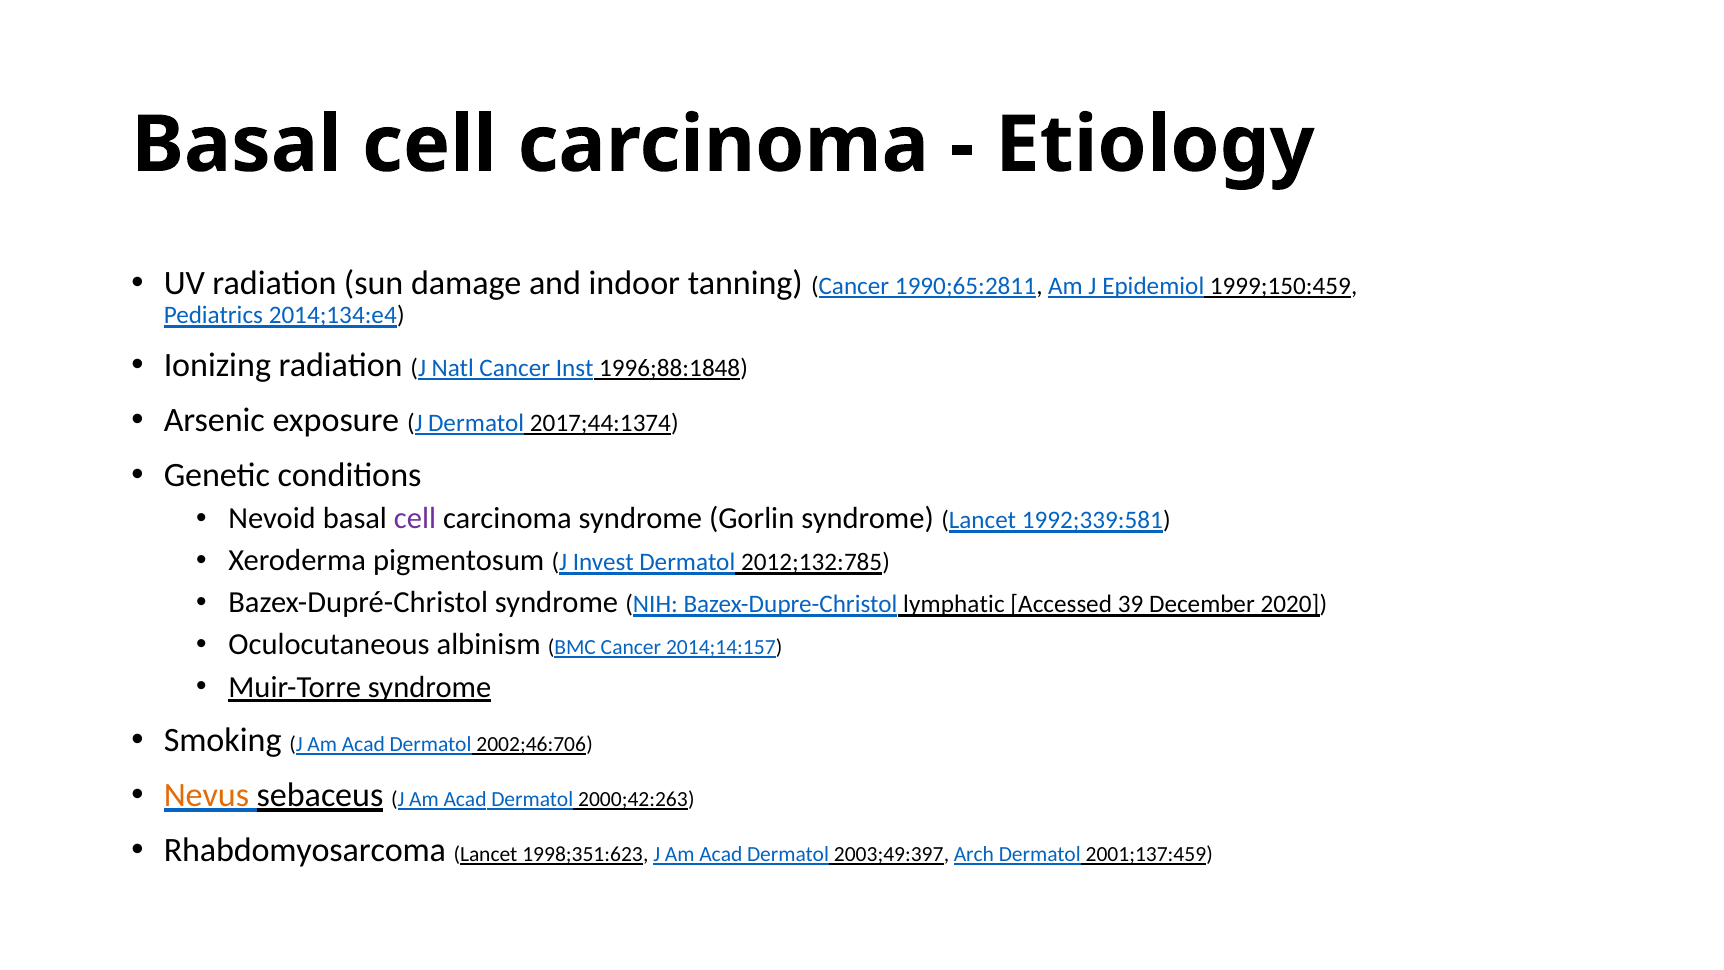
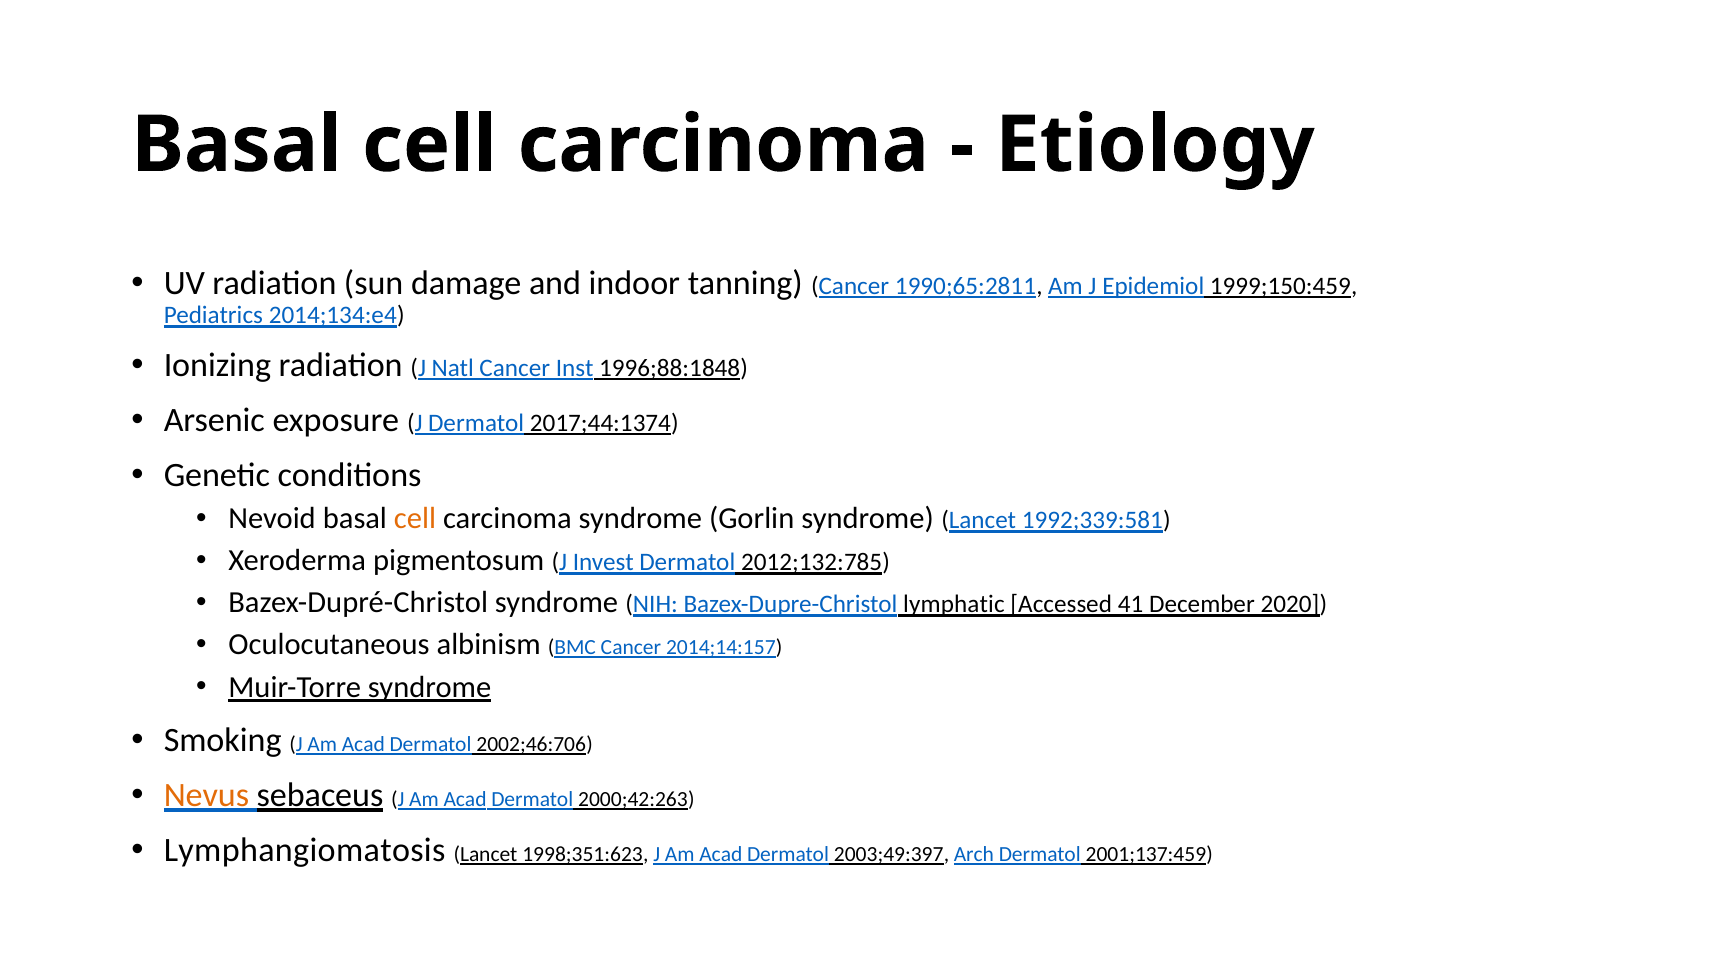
cell colour: purple -> orange (415, 519)
39: 39 -> 41 (1131, 604)
Rhabdomyosarcoma: Rhabdomyosarcoma -> Lymphangiomatosis (305, 850)
